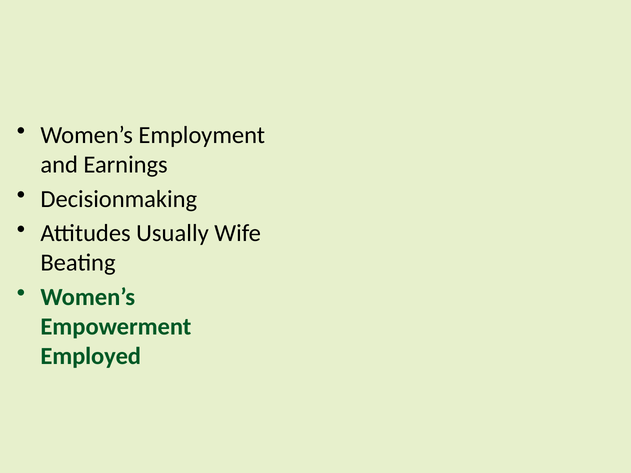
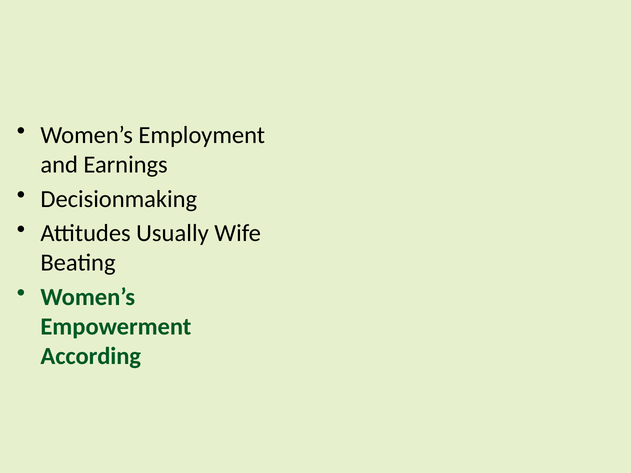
Employed: Employed -> According (91, 356)
